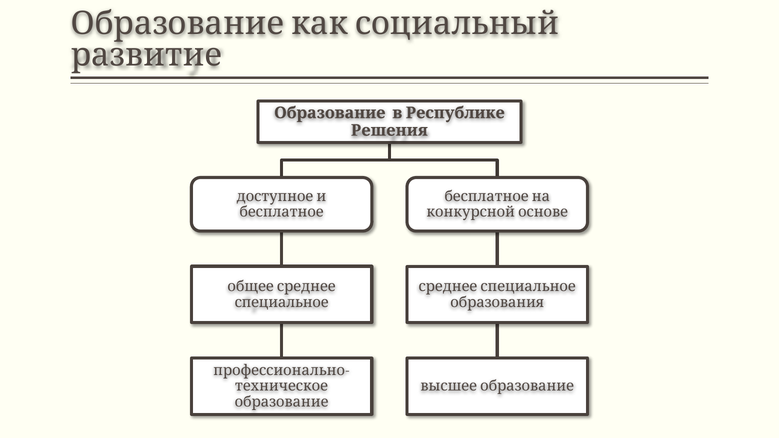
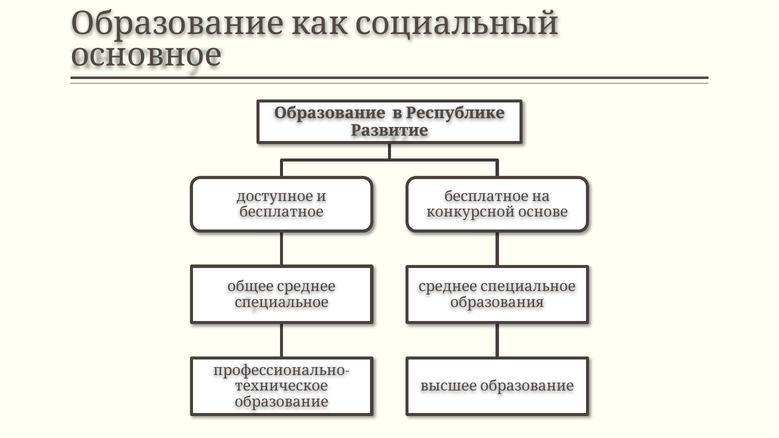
развитие: развитие -> основное (146, 55)
Решения: Решения -> Развитие (389, 130)
